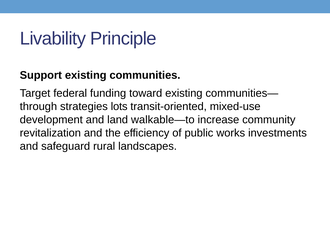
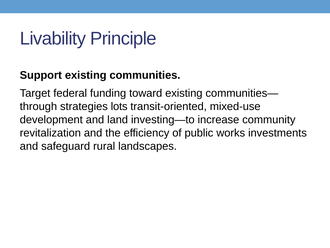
walkable—to: walkable—to -> investing—to (163, 120)
